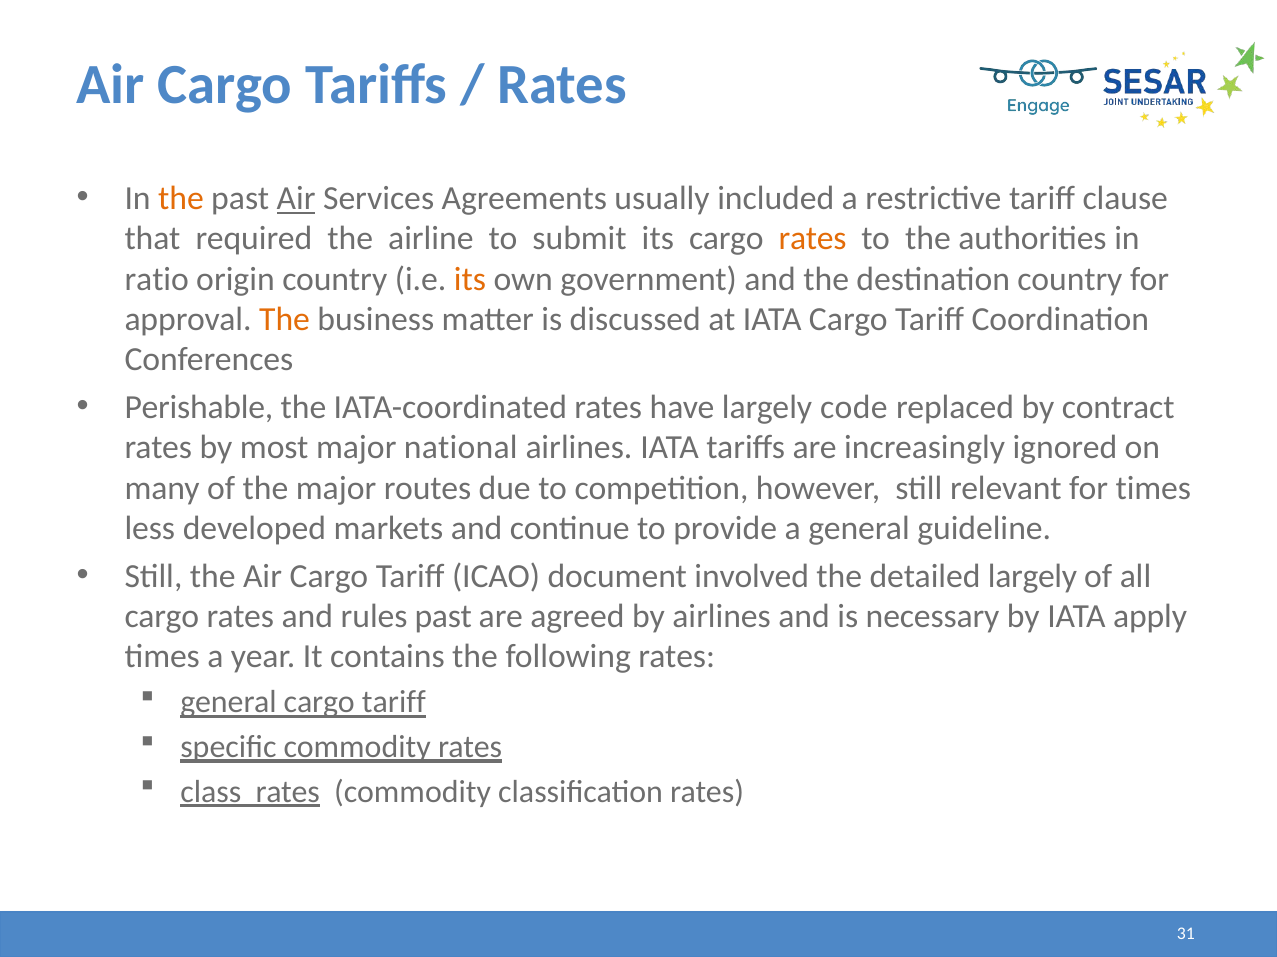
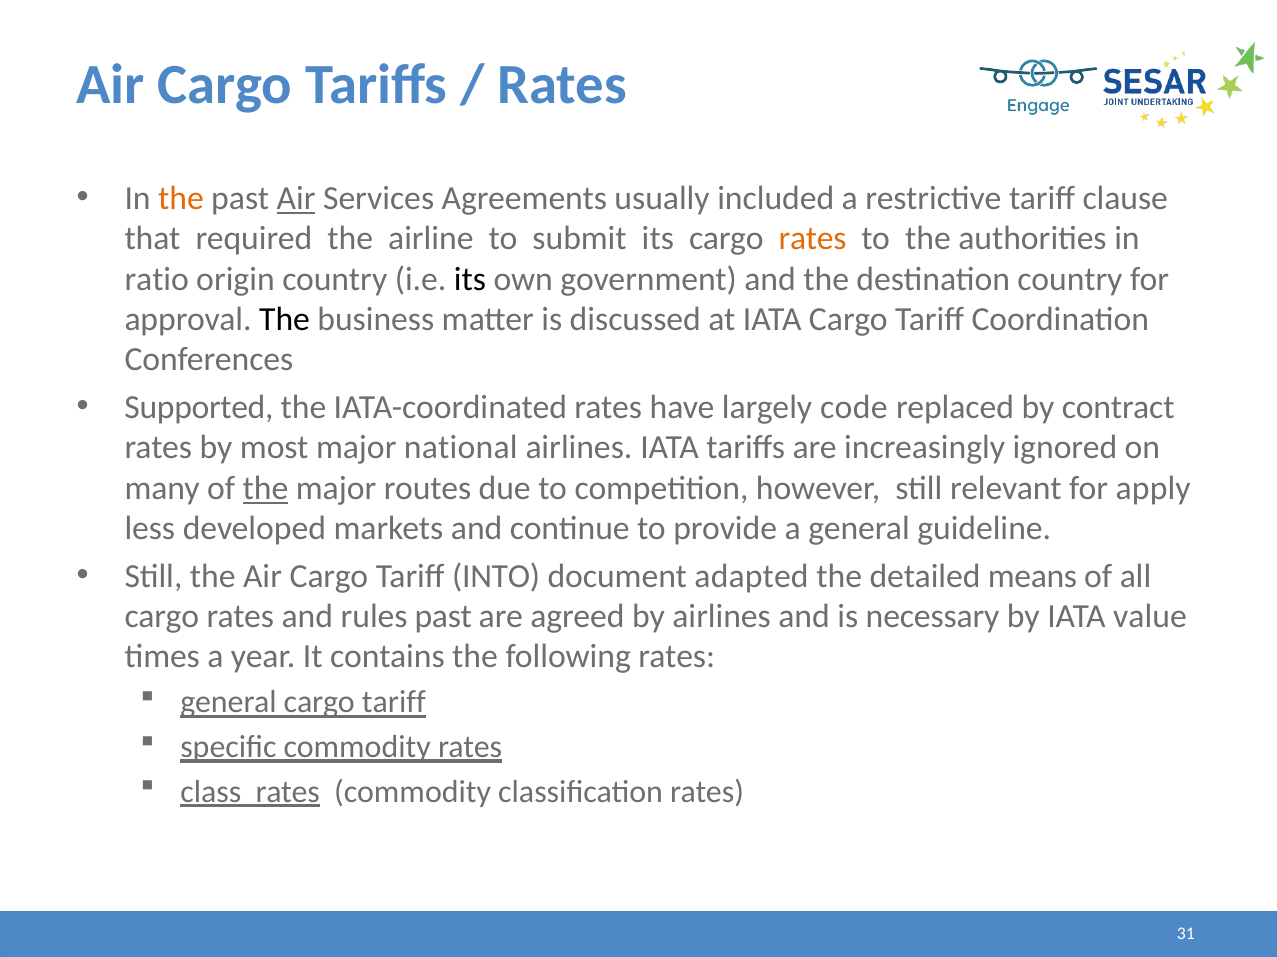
its colour: orange -> black (470, 279)
The colour: orange -> black (285, 320)
Perishable: Perishable -> Supported (199, 408)
the underline: none -> present (266, 489)
for times: times -> apply (1153, 489)
ICAO: ICAO -> INTO (496, 576)
involved: involved -> adapted (752, 576)
detailed largely: largely -> means (1033, 576)
apply: apply -> value (1150, 617)
